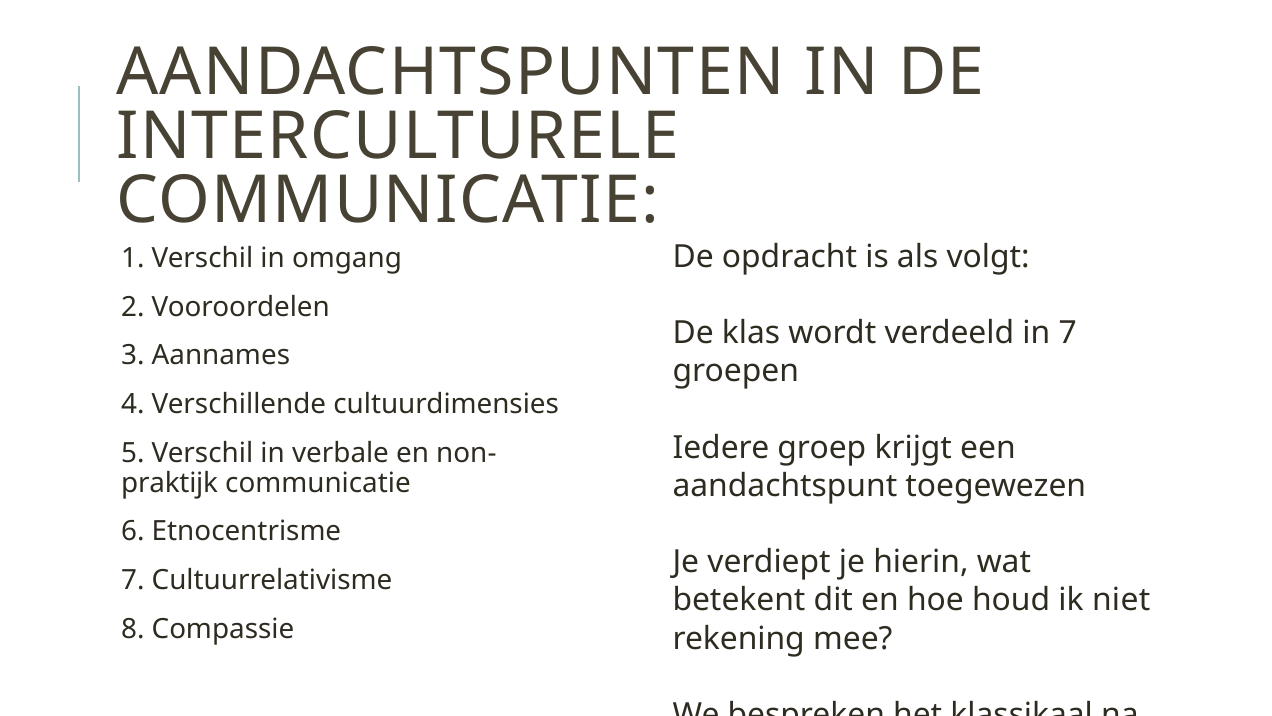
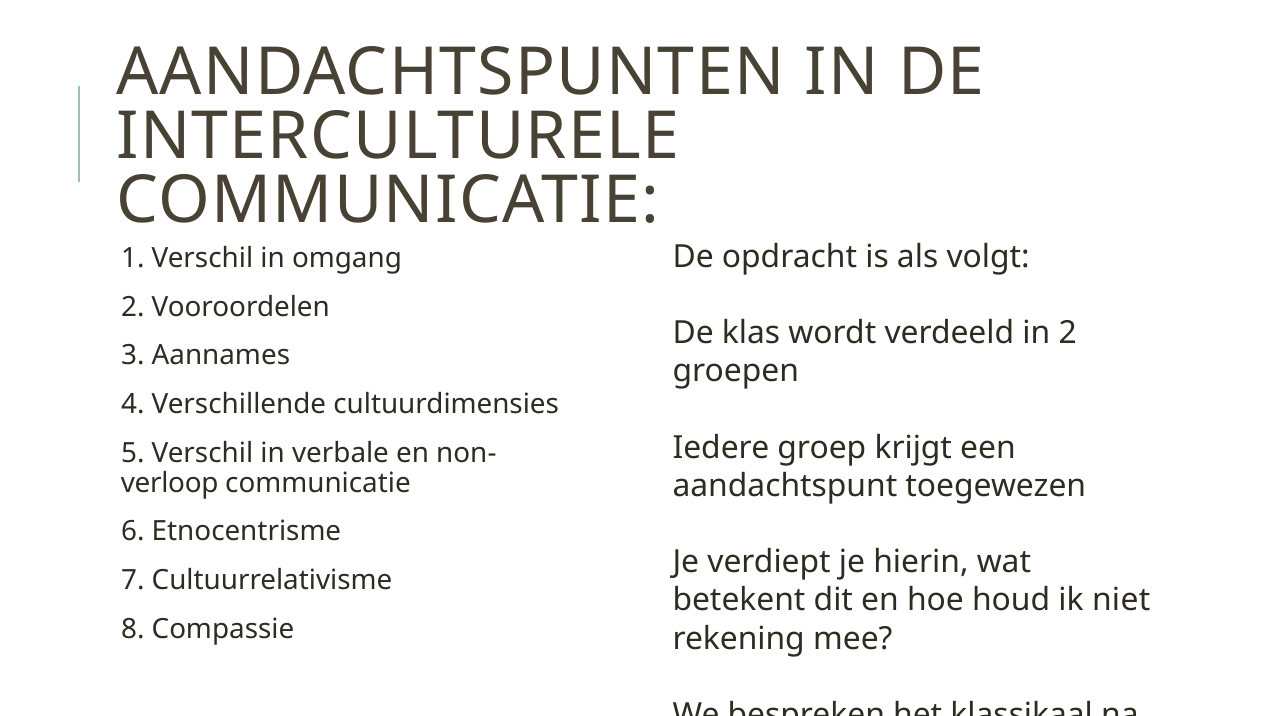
in 7: 7 -> 2 (1068, 333)
praktijk: praktijk -> verloop (170, 483)
